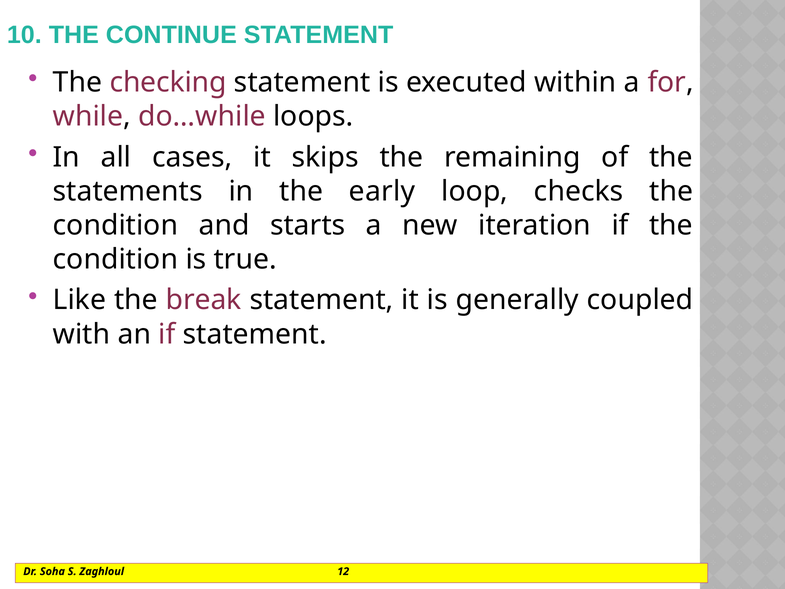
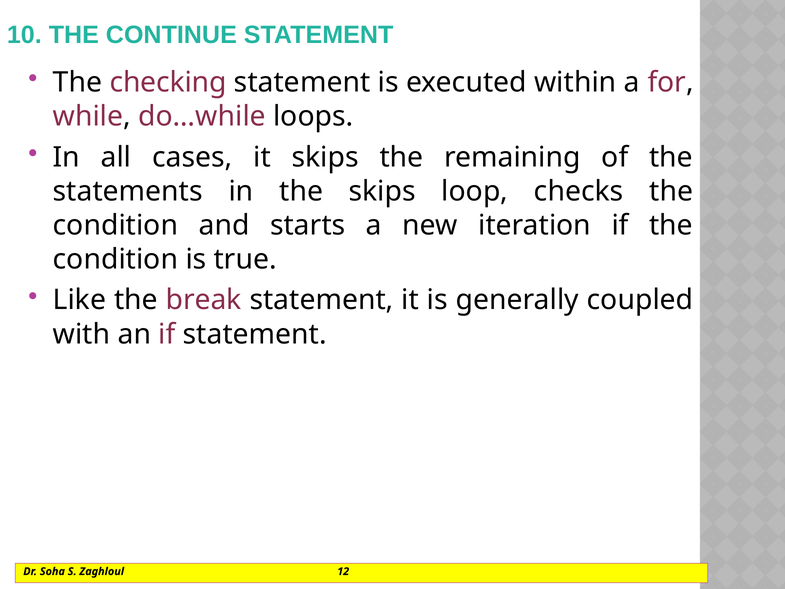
the early: early -> skips (382, 191)
